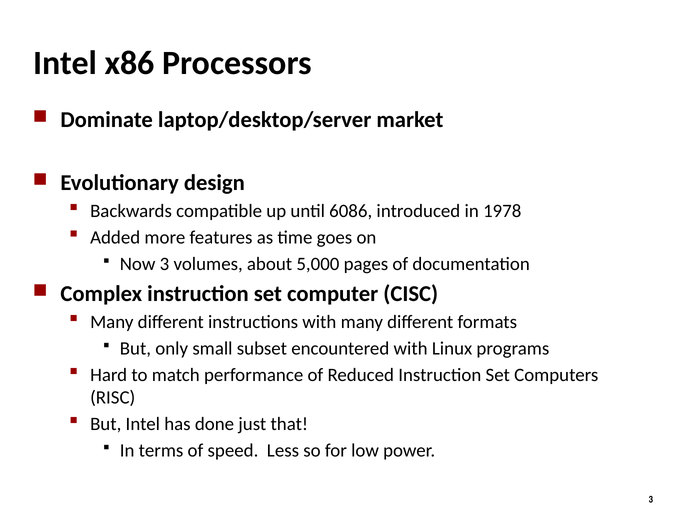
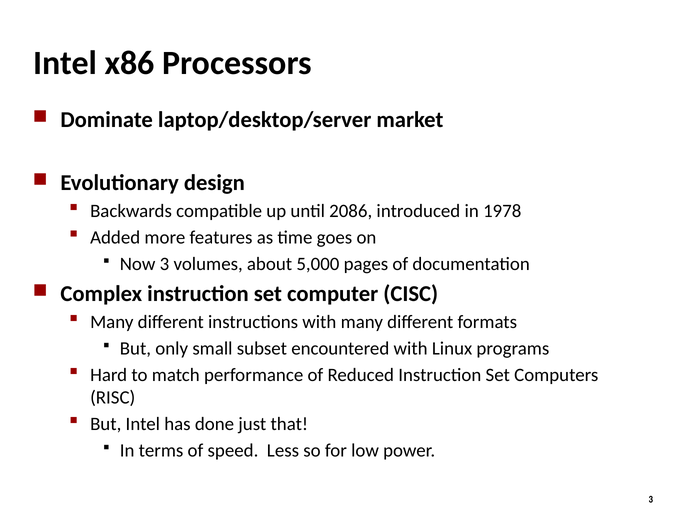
6086: 6086 -> 2086 (351, 211)
